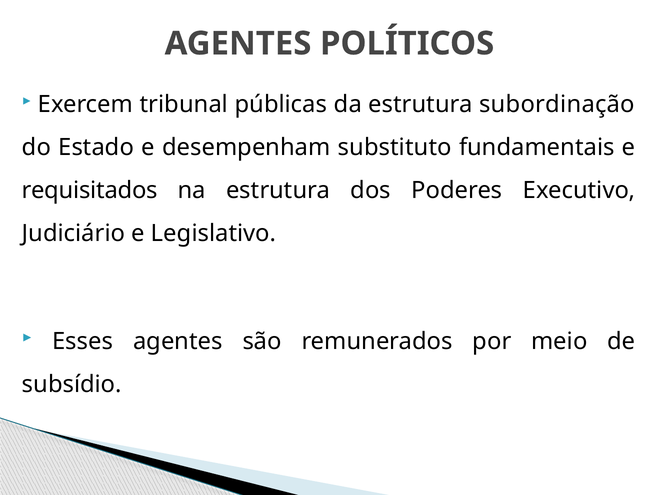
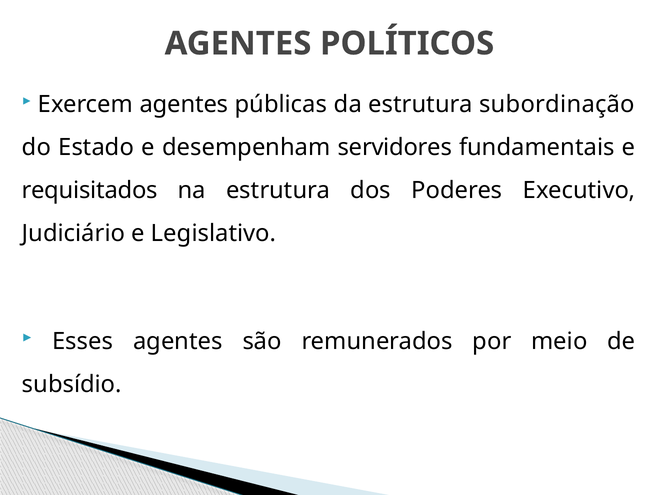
Exercem tribunal: tribunal -> agentes (184, 104)
substituto: substituto -> servidores (395, 147)
